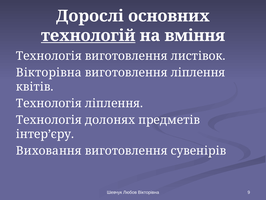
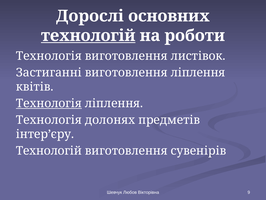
вміння: вміння -> роботи (195, 35)
Вікторівна: Вікторівна -> Застиганні (49, 72)
Технологія underline: none -> present (49, 103)
Виховання: Виховання -> Технологій (49, 150)
